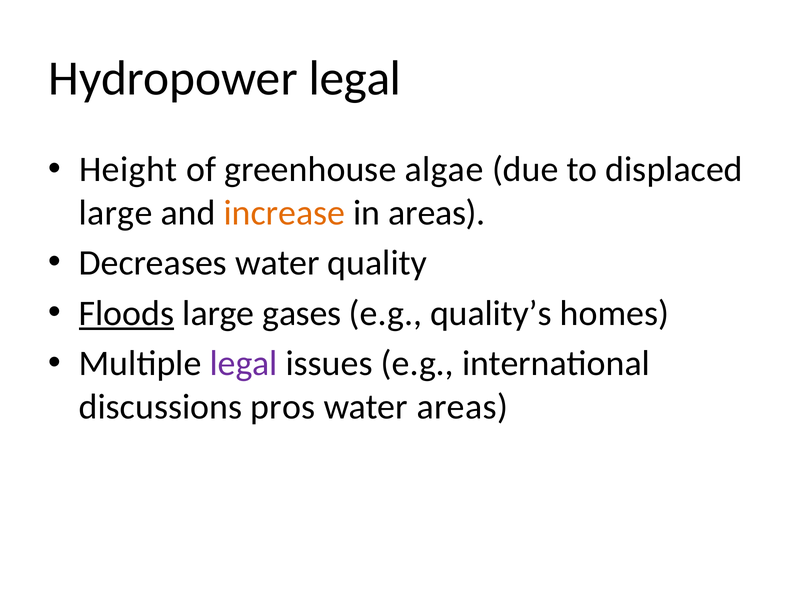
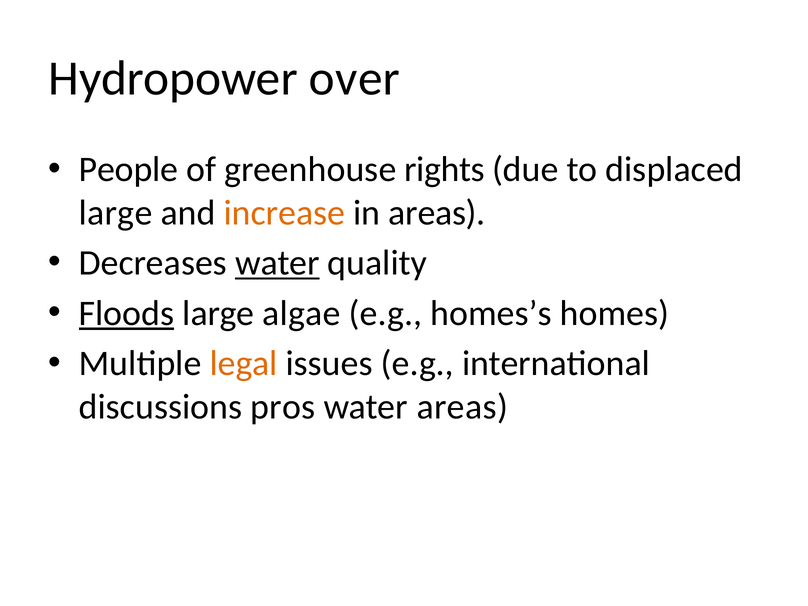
Hydropower legal: legal -> over (355, 78)
Height: Height -> People (128, 170)
algae: algae -> rights (444, 170)
water underline: none -> present (277, 263)
gases: gases -> algae (302, 313)
quality’s: quality’s -> homes’s (491, 313)
legal colour: purple -> orange (244, 364)
